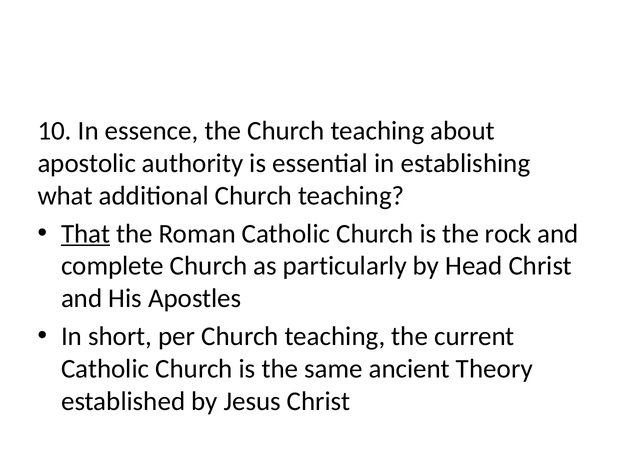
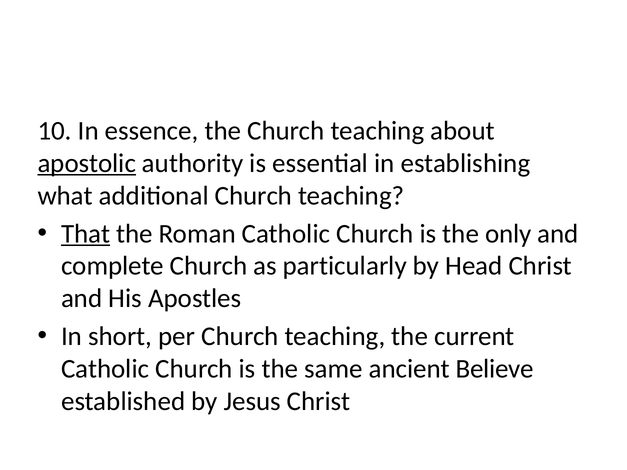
apostolic underline: none -> present (87, 163)
rock: rock -> only (508, 234)
Theory: Theory -> Believe (495, 369)
